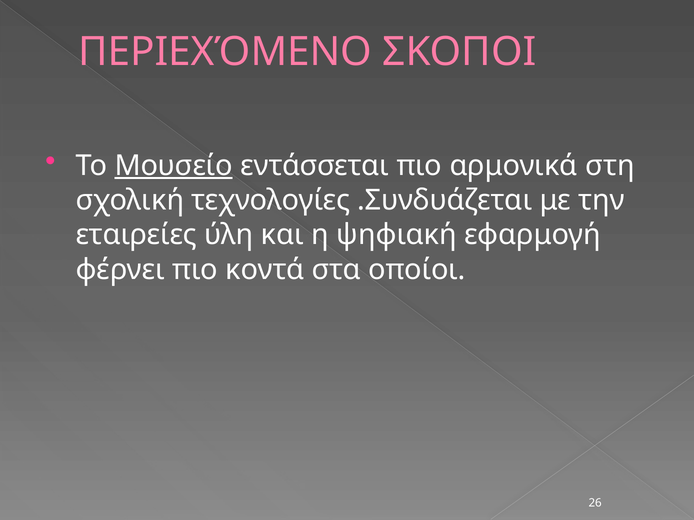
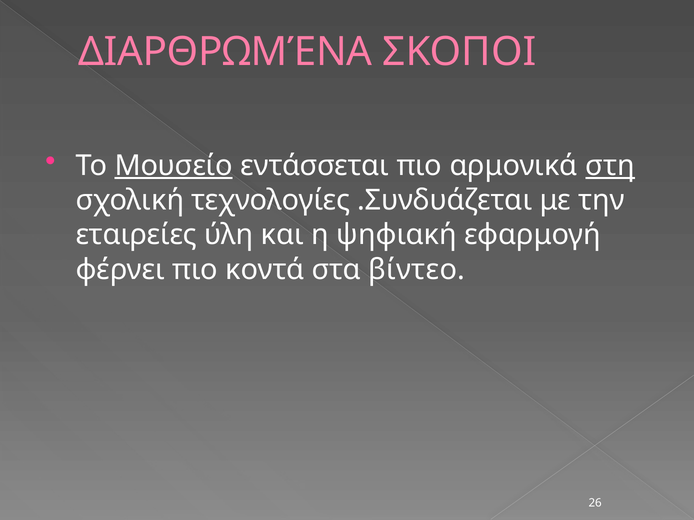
ΠΕΡΙΕΧΌΜΕΝΟ: ΠΕΡΙΕΧΌΜΕΝΟ -> ΔΙΑΡΘΡΩΜΈΝΑ (225, 52)
στη underline: none -> present (610, 166)
οποίοι: οποίοι -> βίντεο (417, 270)
